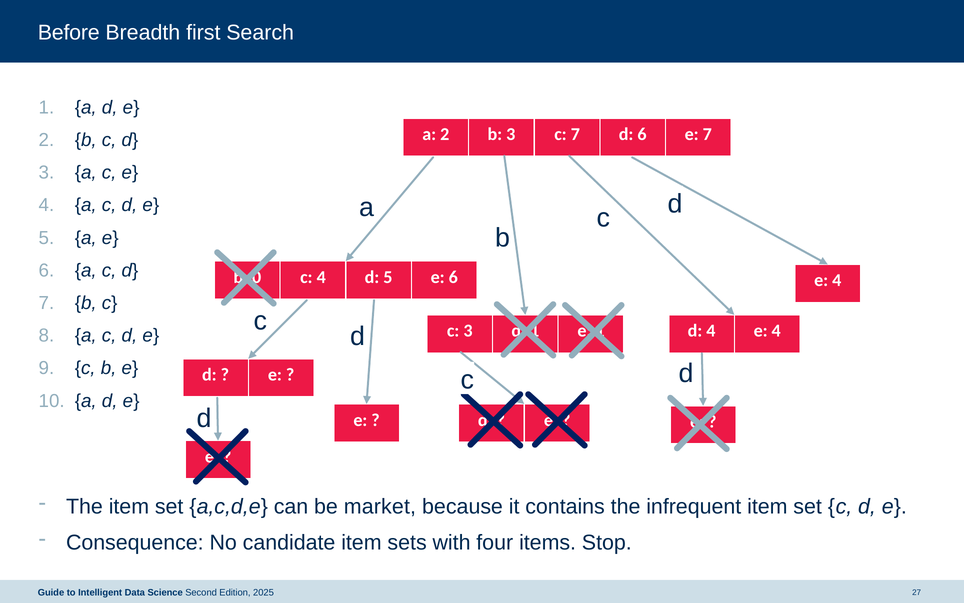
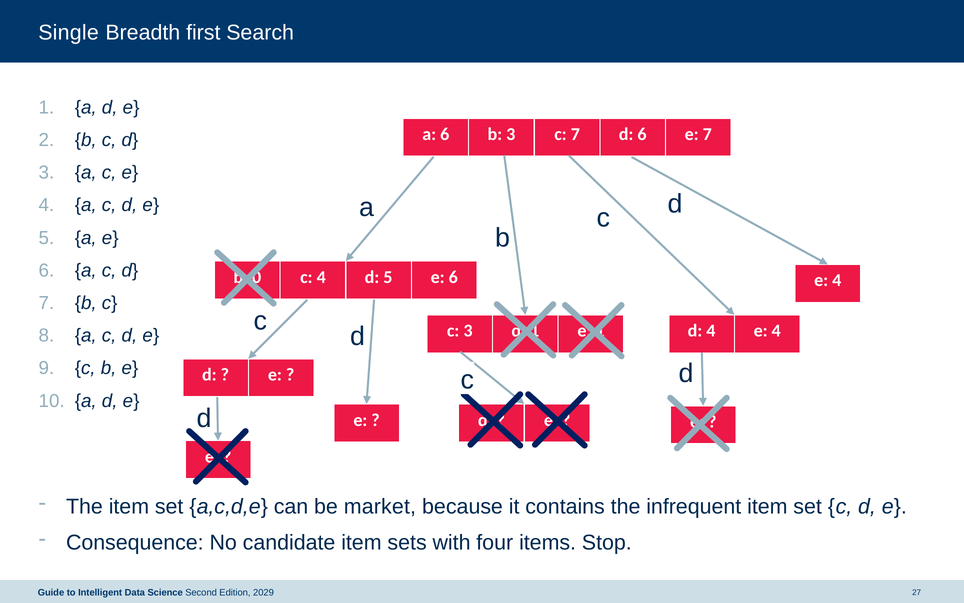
Before: Before -> Single (69, 33)
a 2: 2 -> 6 (445, 134)
2025: 2025 -> 2029 (263, 592)
